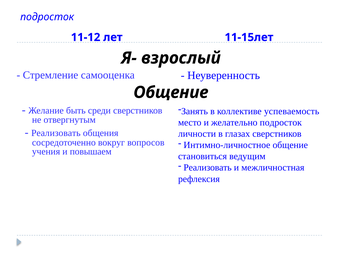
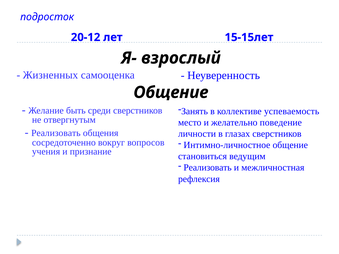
11-12: 11-12 -> 20-12 (86, 37)
11-15лет: 11-15лет -> 15-15лет (249, 37)
Стремление: Стремление -> Жизненных (50, 75)
желательно подросток: подросток -> поведение (281, 123)
повышаем: повышаем -> признание (91, 152)
